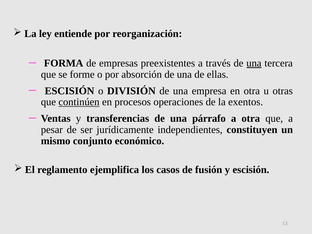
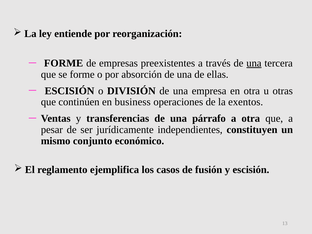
FORMA: FORMA -> FORME (64, 63)
continúen underline: present -> none (79, 102)
procesos: procesos -> business (133, 102)
